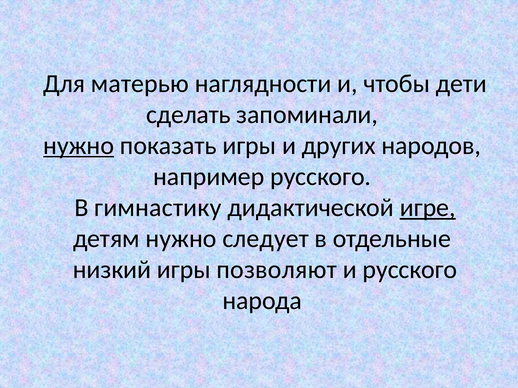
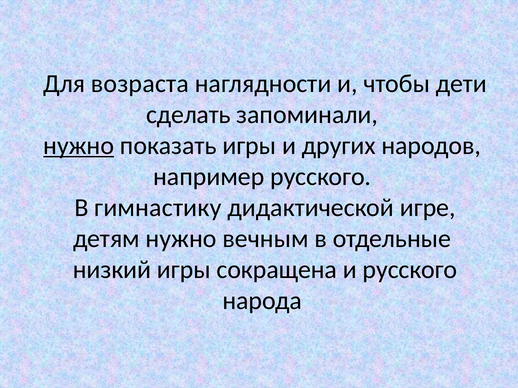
матерью: матерью -> возраста (140, 84)
игре underline: present -> none (428, 208)
следует: следует -> вечным (266, 239)
позволяют: позволяют -> сокращена (277, 270)
